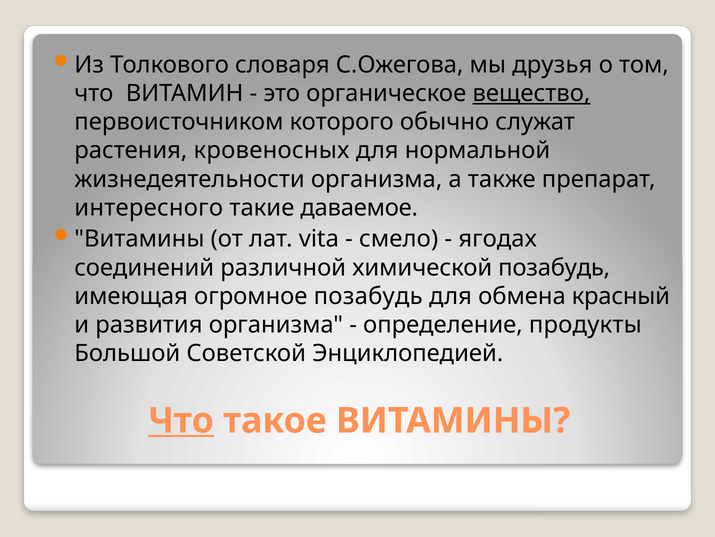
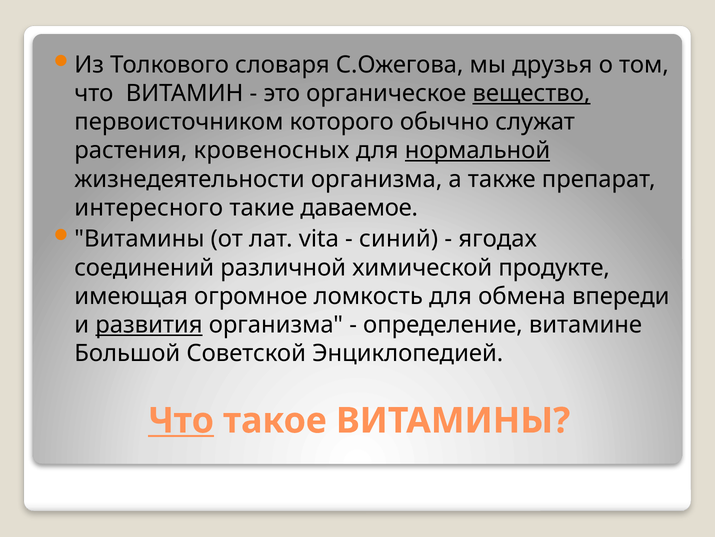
нормальной underline: none -> present (478, 150)
смело: смело -> синий (399, 239)
химической позабудь: позабудь -> продукте (554, 267)
огромное позабудь: позабудь -> ломкость (368, 296)
красный: красный -> впереди (621, 296)
развития underline: none -> present (149, 324)
продукты: продукты -> витамине (585, 324)
